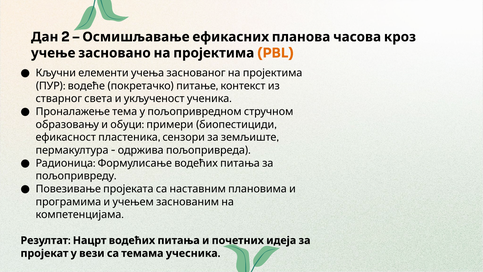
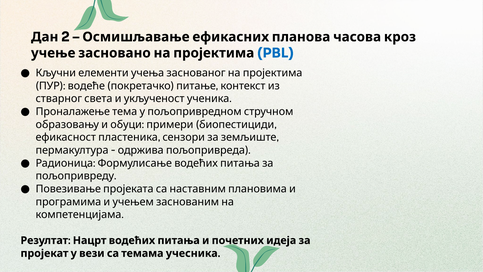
PBL colour: orange -> blue (275, 53)
